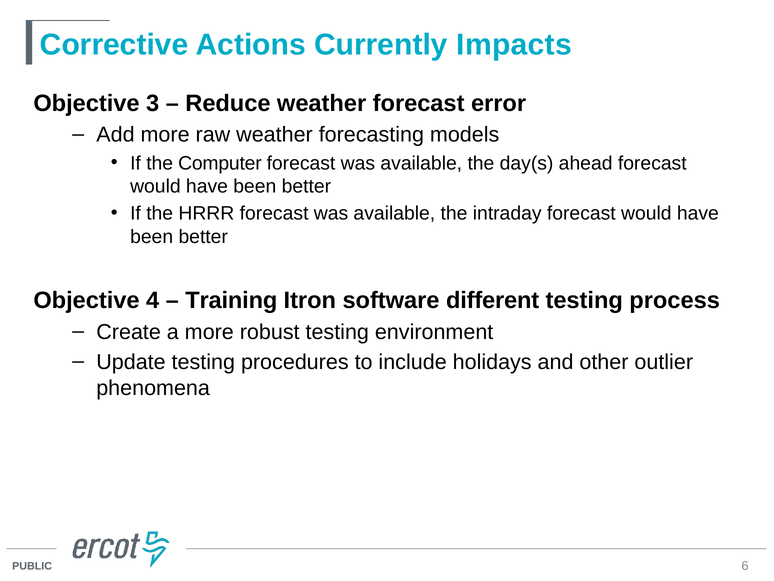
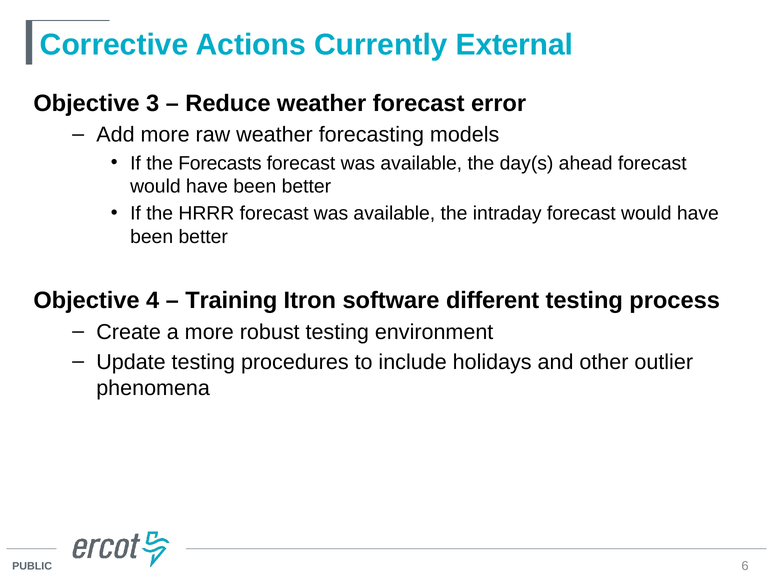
Impacts: Impacts -> External (514, 45)
Computer: Computer -> Forecasts (220, 163)
